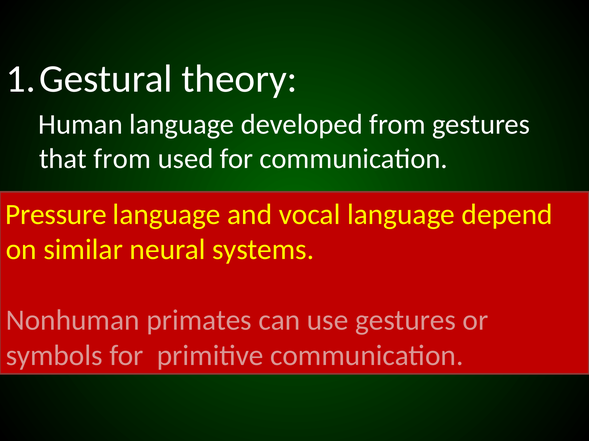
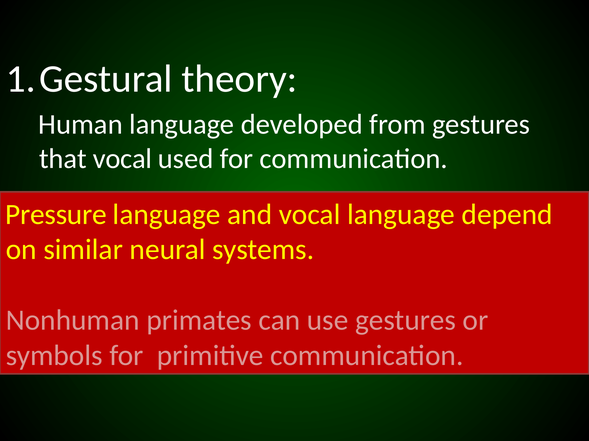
that from: from -> vocal (122, 159)
